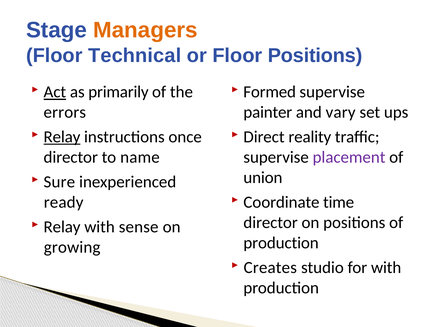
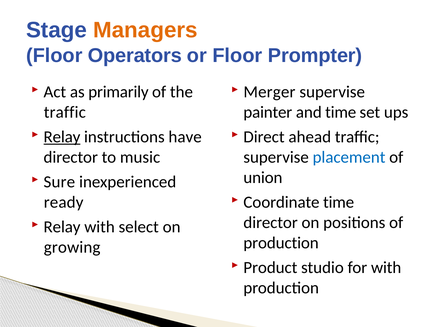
Technical: Technical -> Operators (135, 55)
Floor Positions: Positions -> Prompter (315, 55)
Act underline: present -> none (55, 92)
Formed: Formed -> Merger (269, 92)
errors: errors -> traffic (65, 112)
and vary: vary -> time (341, 112)
once: once -> have (185, 137)
reality: reality -> ahead (310, 137)
name: name -> music (140, 157)
placement colour: purple -> blue (349, 157)
sense: sense -> select (139, 227)
Creates: Creates -> Product (270, 268)
